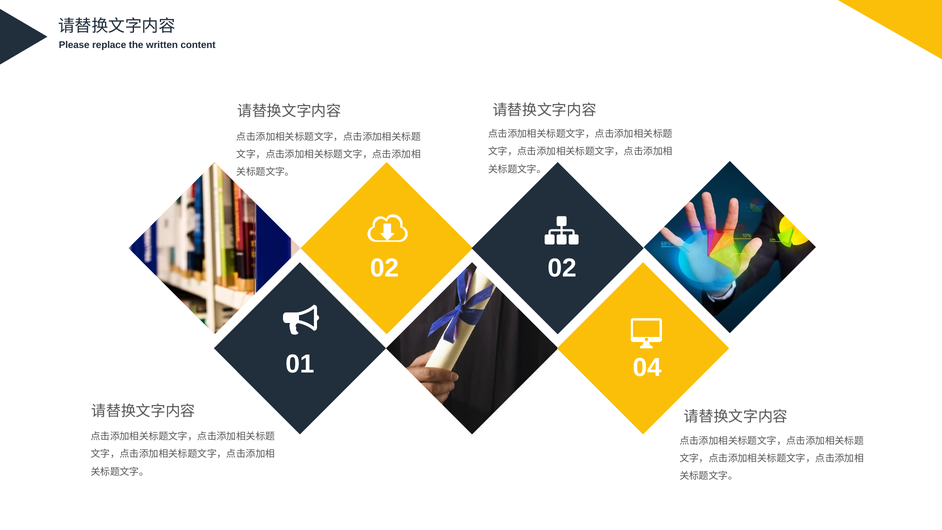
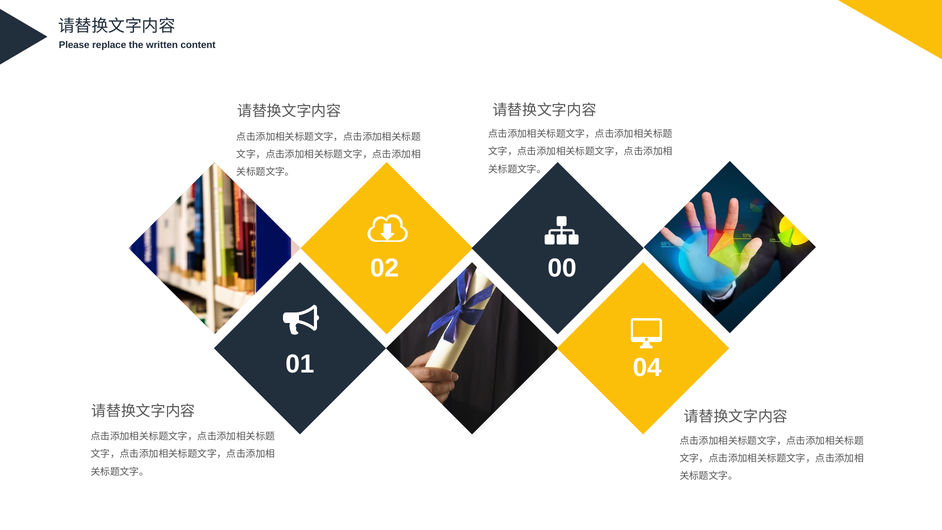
02 02: 02 -> 00 (562, 268)
